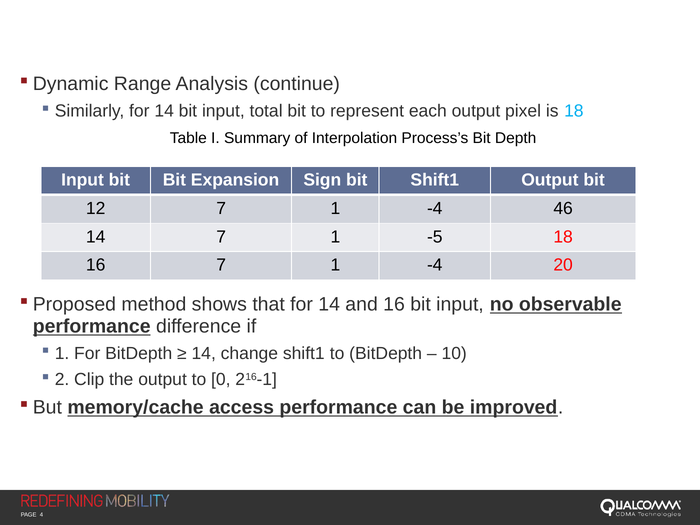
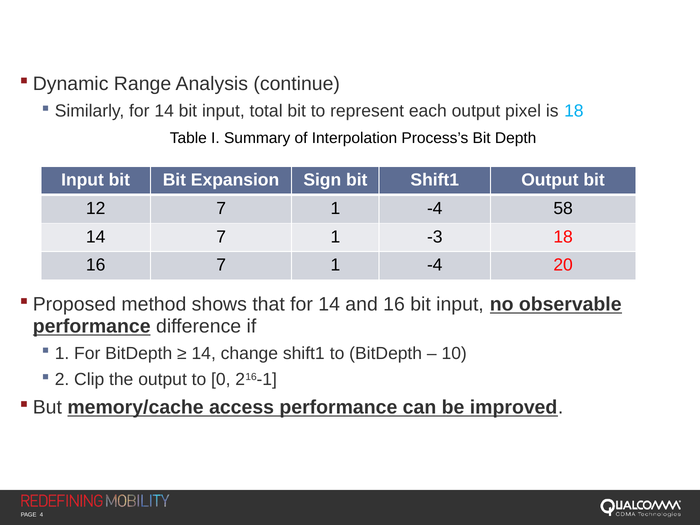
46: 46 -> 58 (563, 208)
-5: -5 -> -3 (435, 237)
